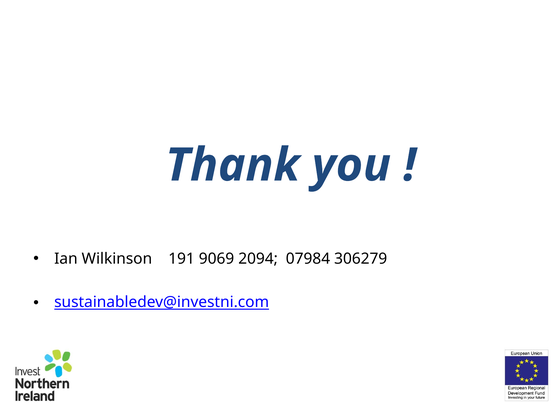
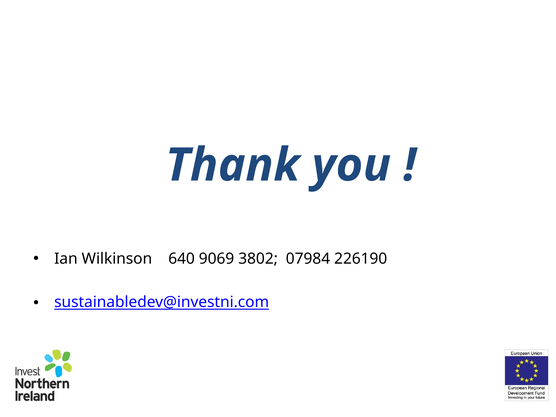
191: 191 -> 640 (182, 259)
2094: 2094 -> 3802 (258, 259)
306279: 306279 -> 226190 (361, 259)
